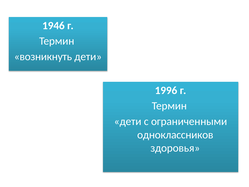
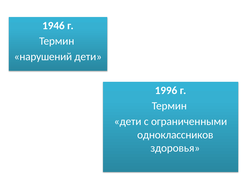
возникнуть: возникнуть -> нарушений (43, 57)
